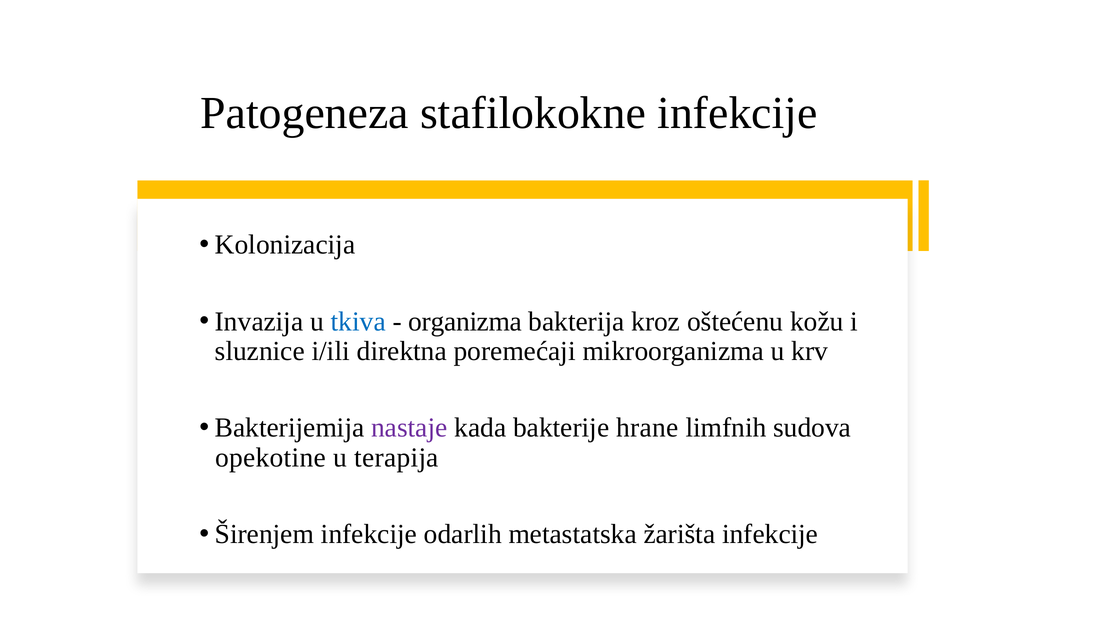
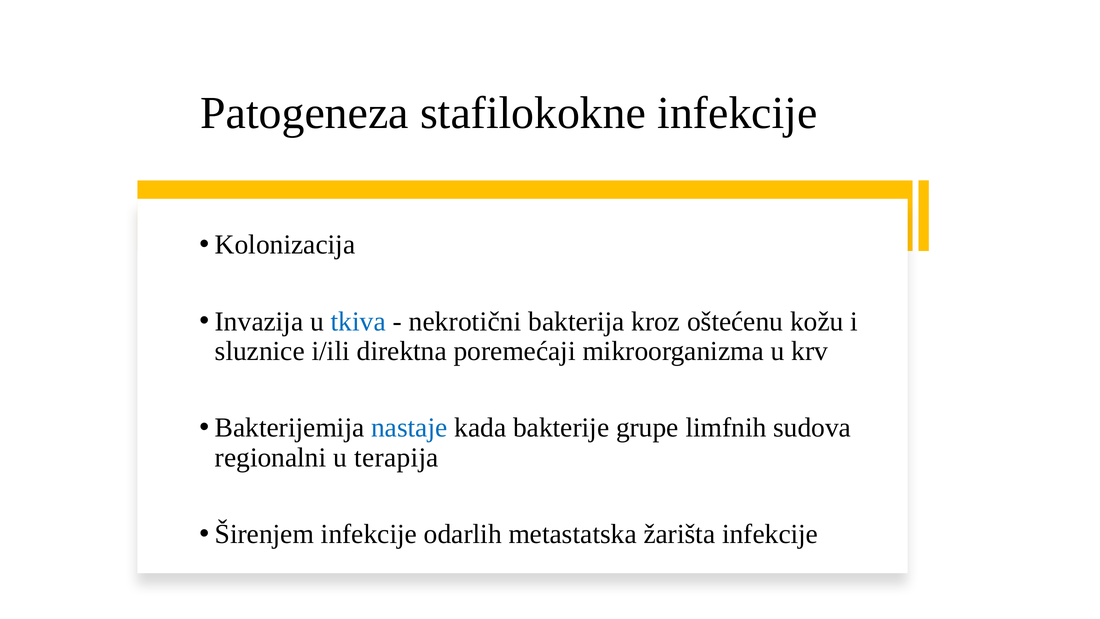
organizma: organizma -> nekrotični (465, 321)
nastaje colour: purple -> blue (409, 428)
hrane: hrane -> grupe (647, 428)
opekotine: opekotine -> regionalni (271, 457)
